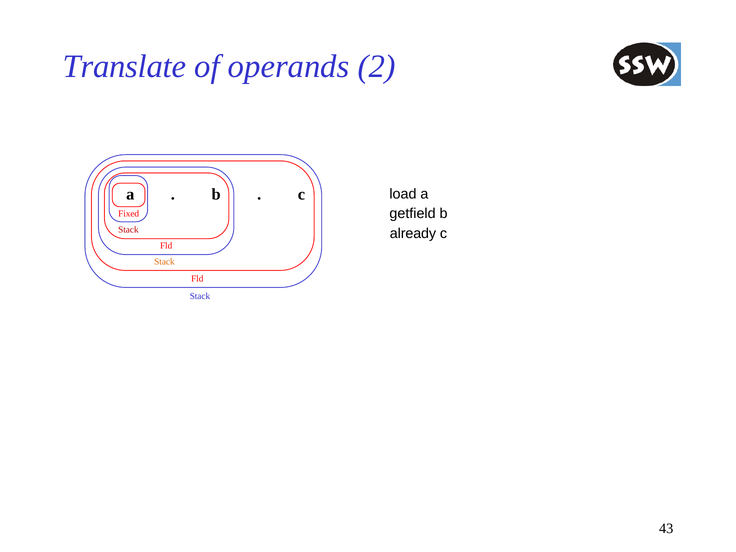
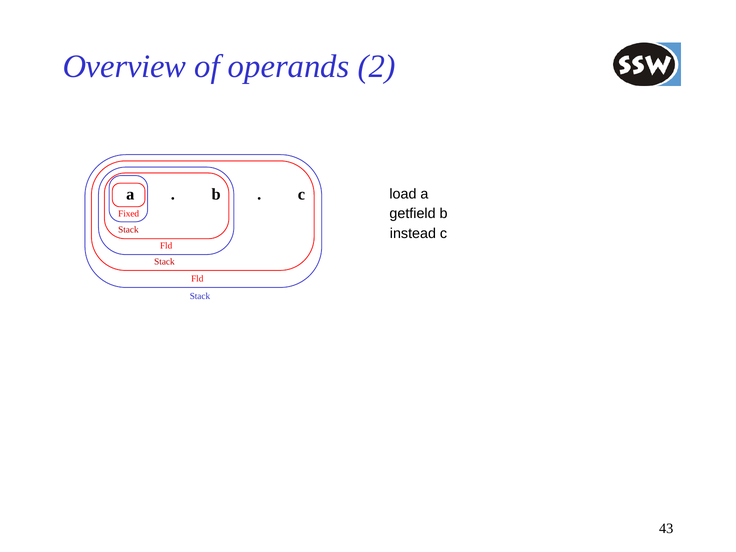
Translate: Translate -> Overview (124, 67)
already: already -> instead (413, 233)
Stack colour: orange -> red (164, 262)
